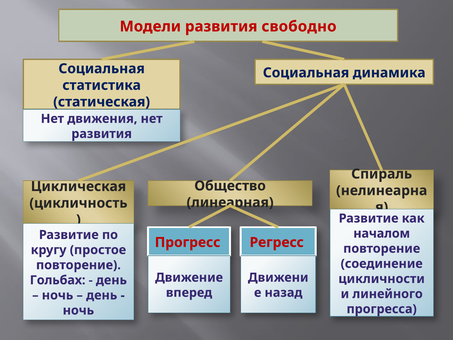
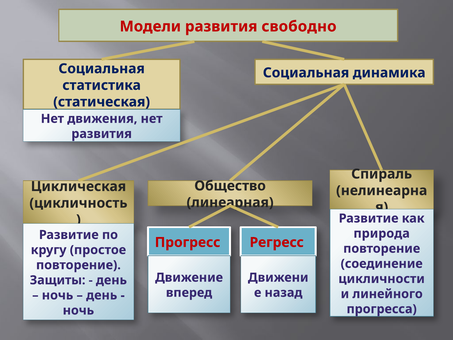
началом: началом -> природа (382, 233)
Гольбах: Гольбах -> Защиты (58, 280)
